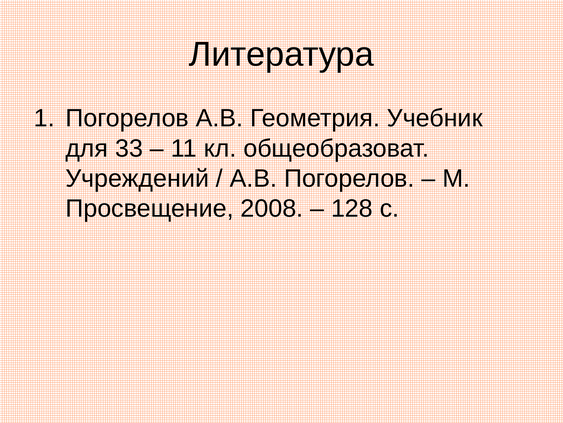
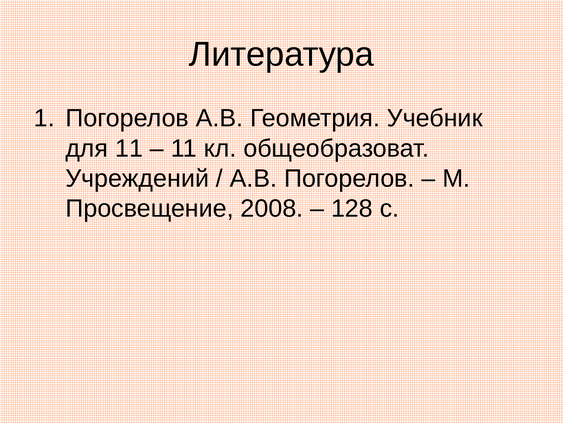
для 33: 33 -> 11 (129, 148)
